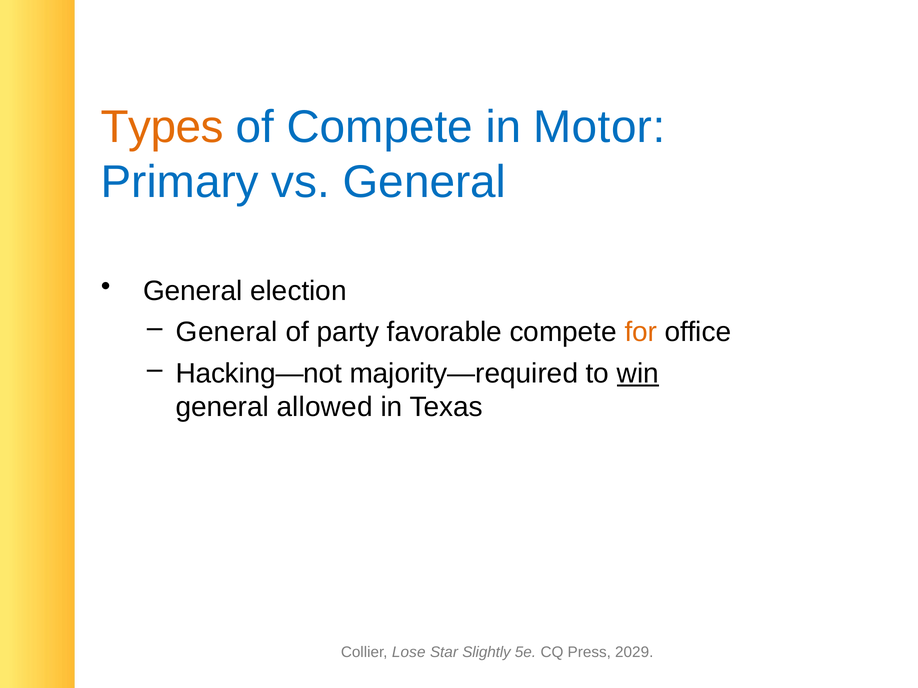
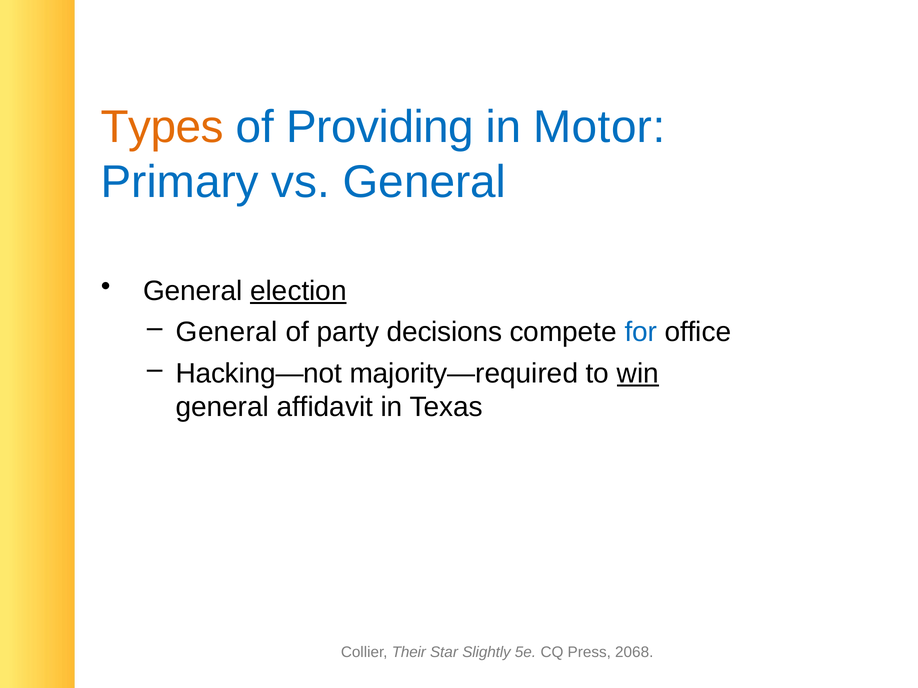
of Compete: Compete -> Providing (380, 127)
election underline: none -> present (298, 291)
favorable: favorable -> decisions (444, 332)
for colour: orange -> blue (641, 332)
allowed: allowed -> affidavit (325, 407)
Lose: Lose -> Their (409, 652)
2029: 2029 -> 2068 (634, 652)
